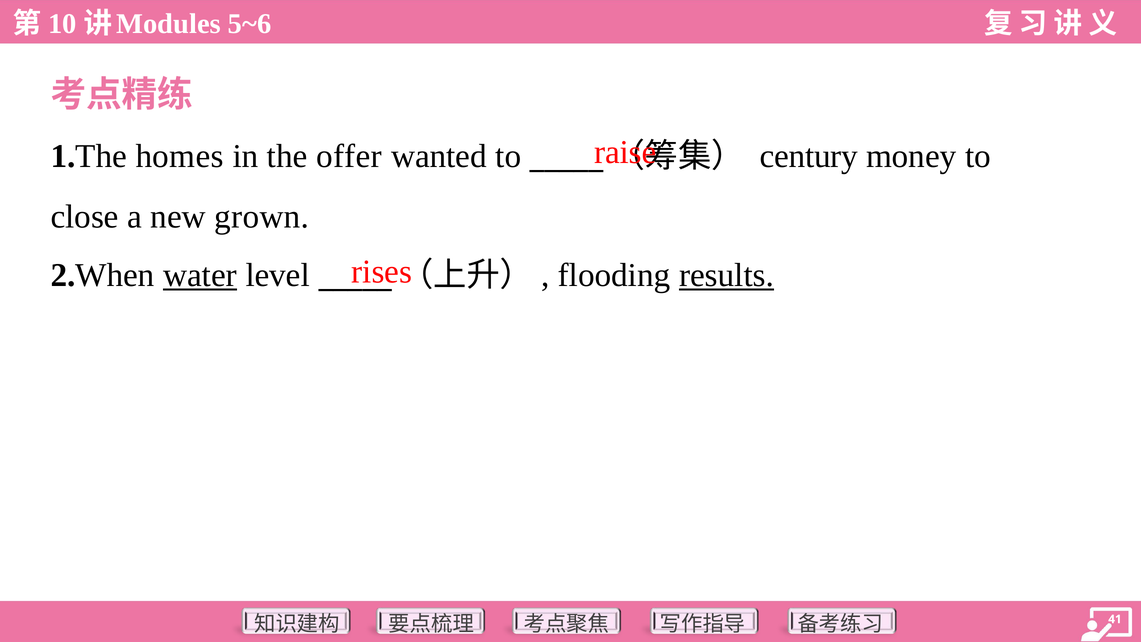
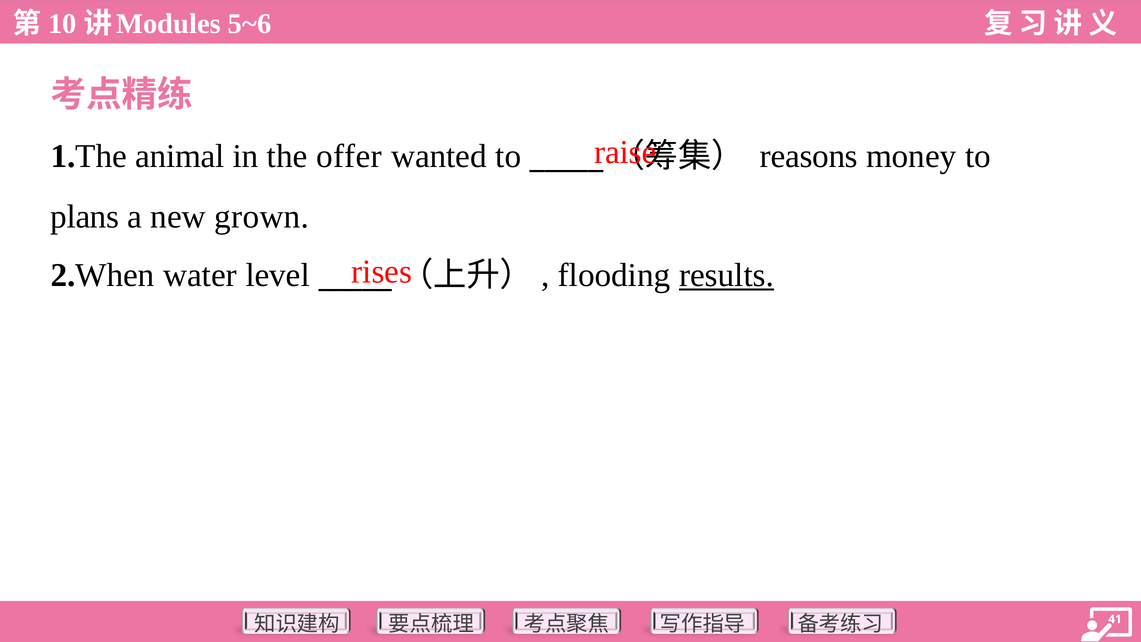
homes: homes -> animal (180, 156)
century: century -> reasons (809, 156)
close: close -> plans (85, 217)
water underline: present -> none (200, 275)
